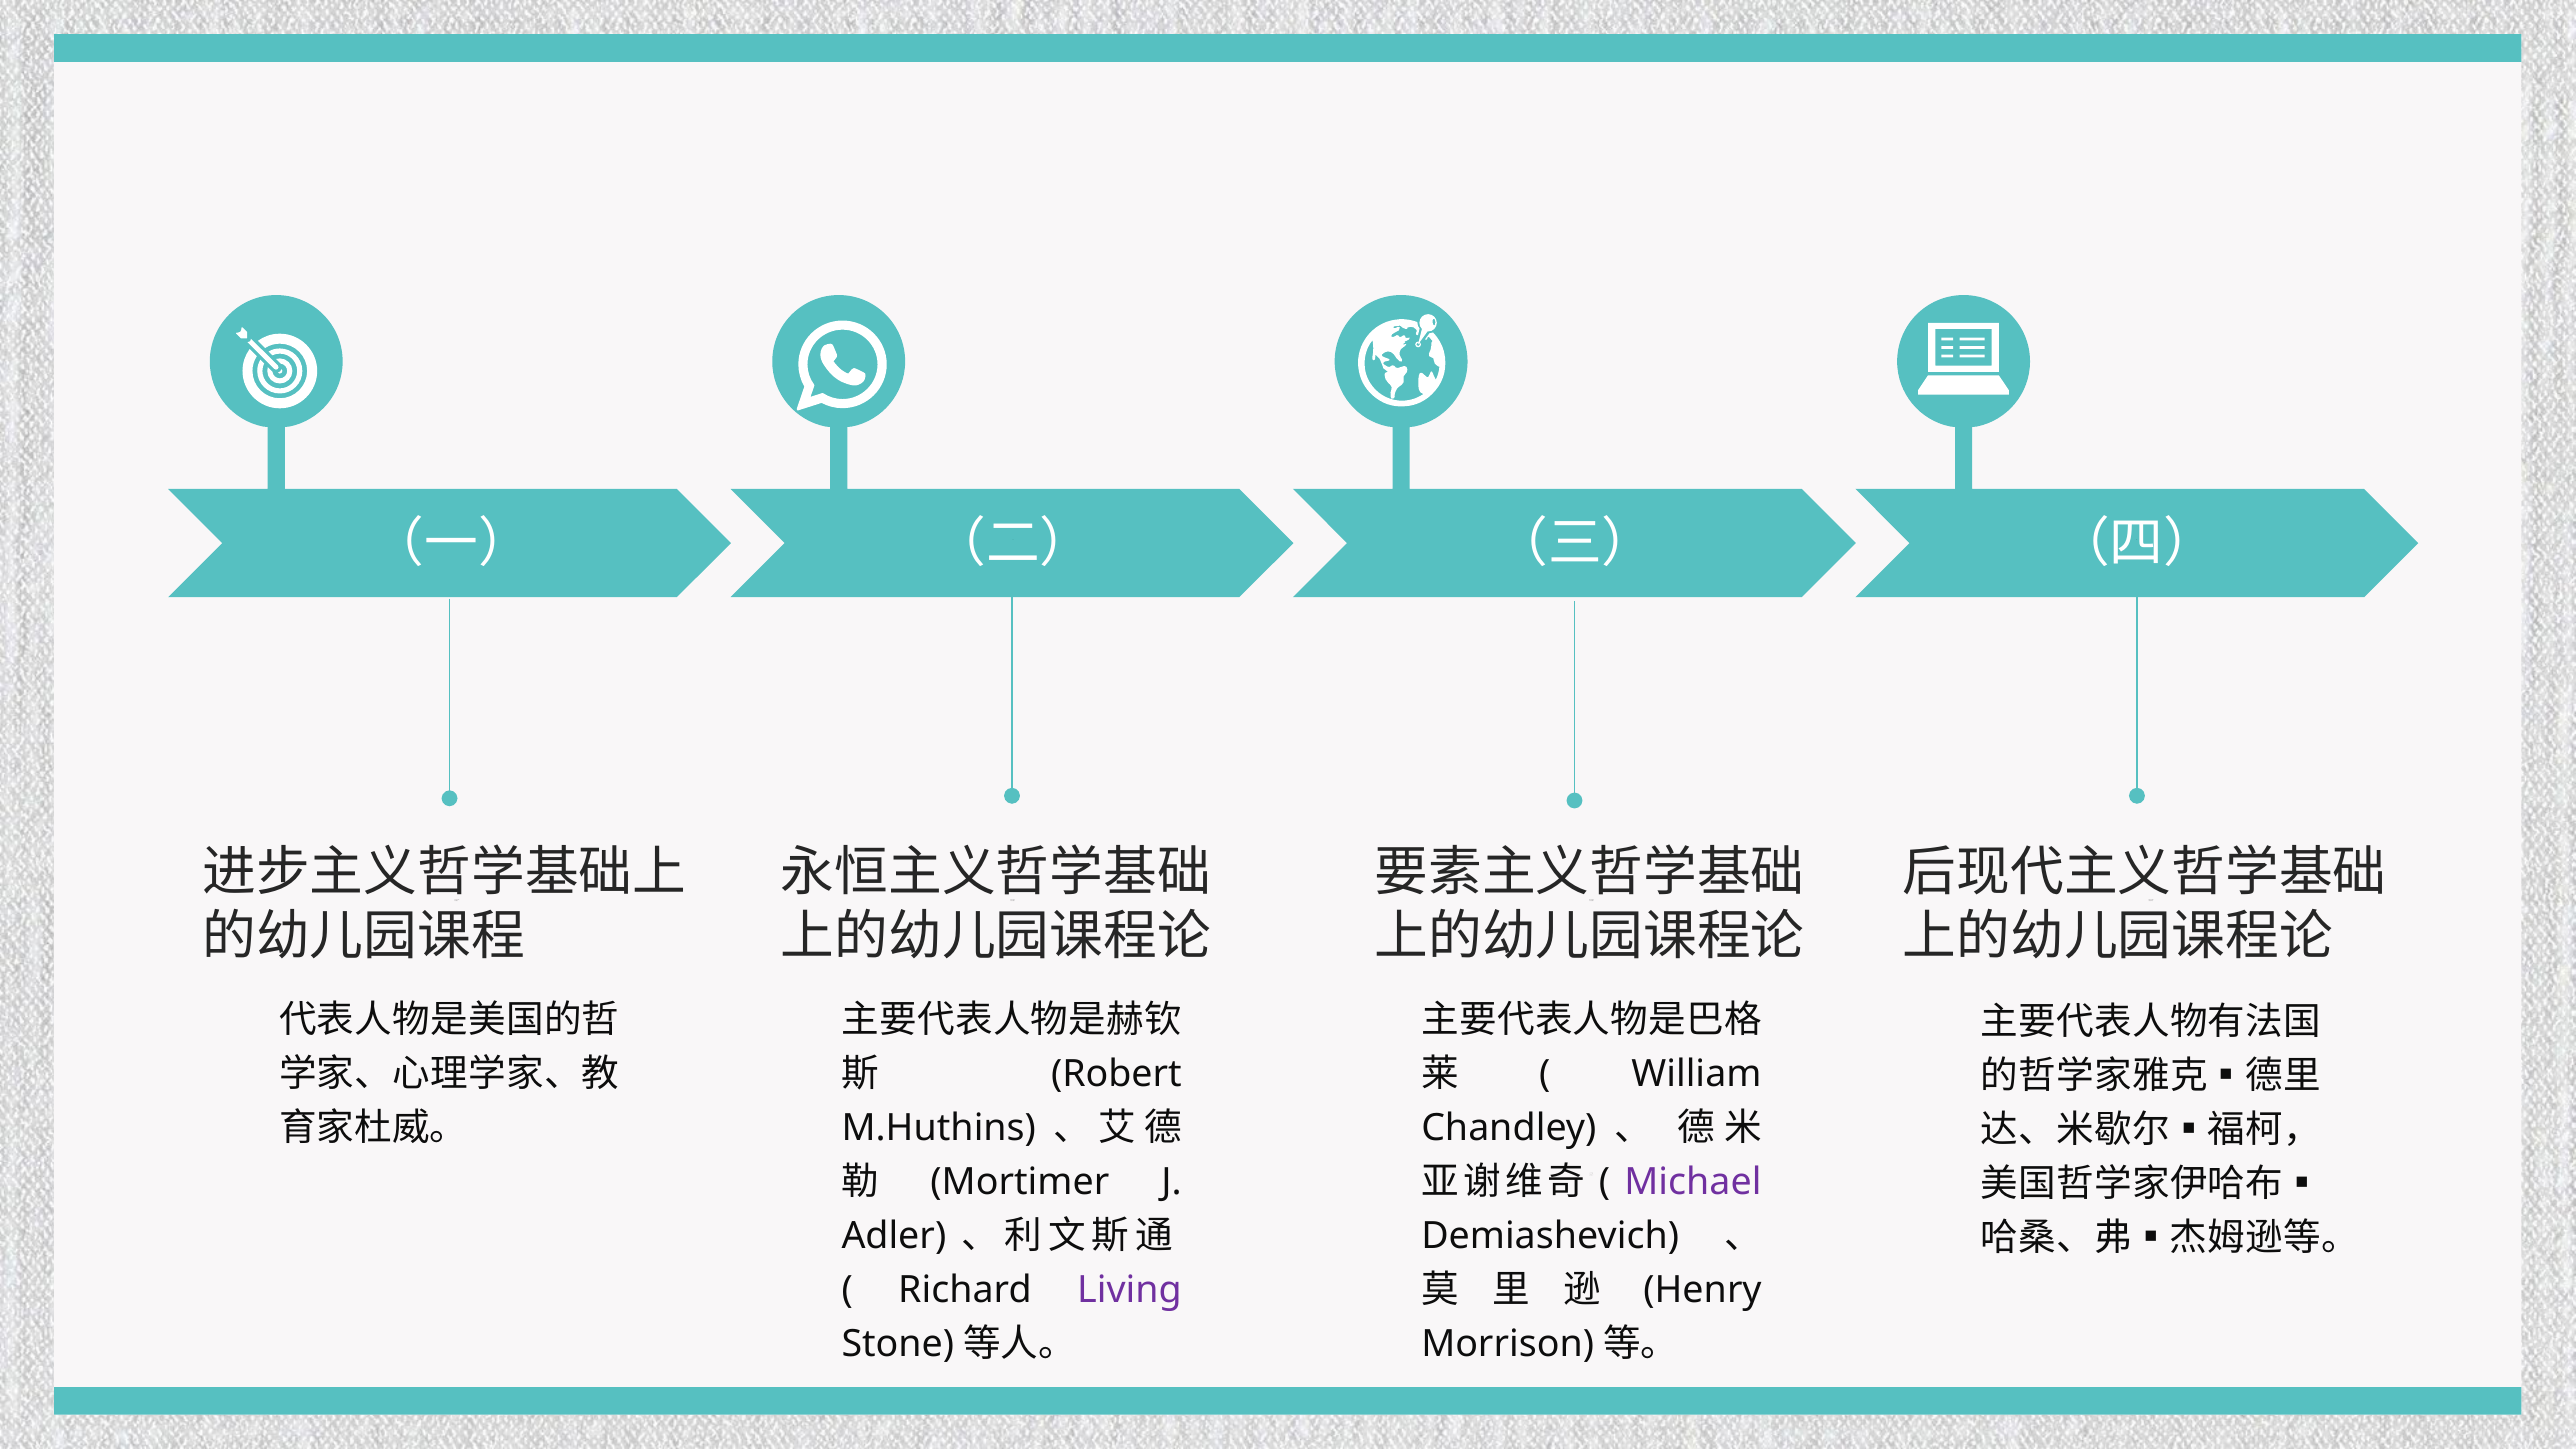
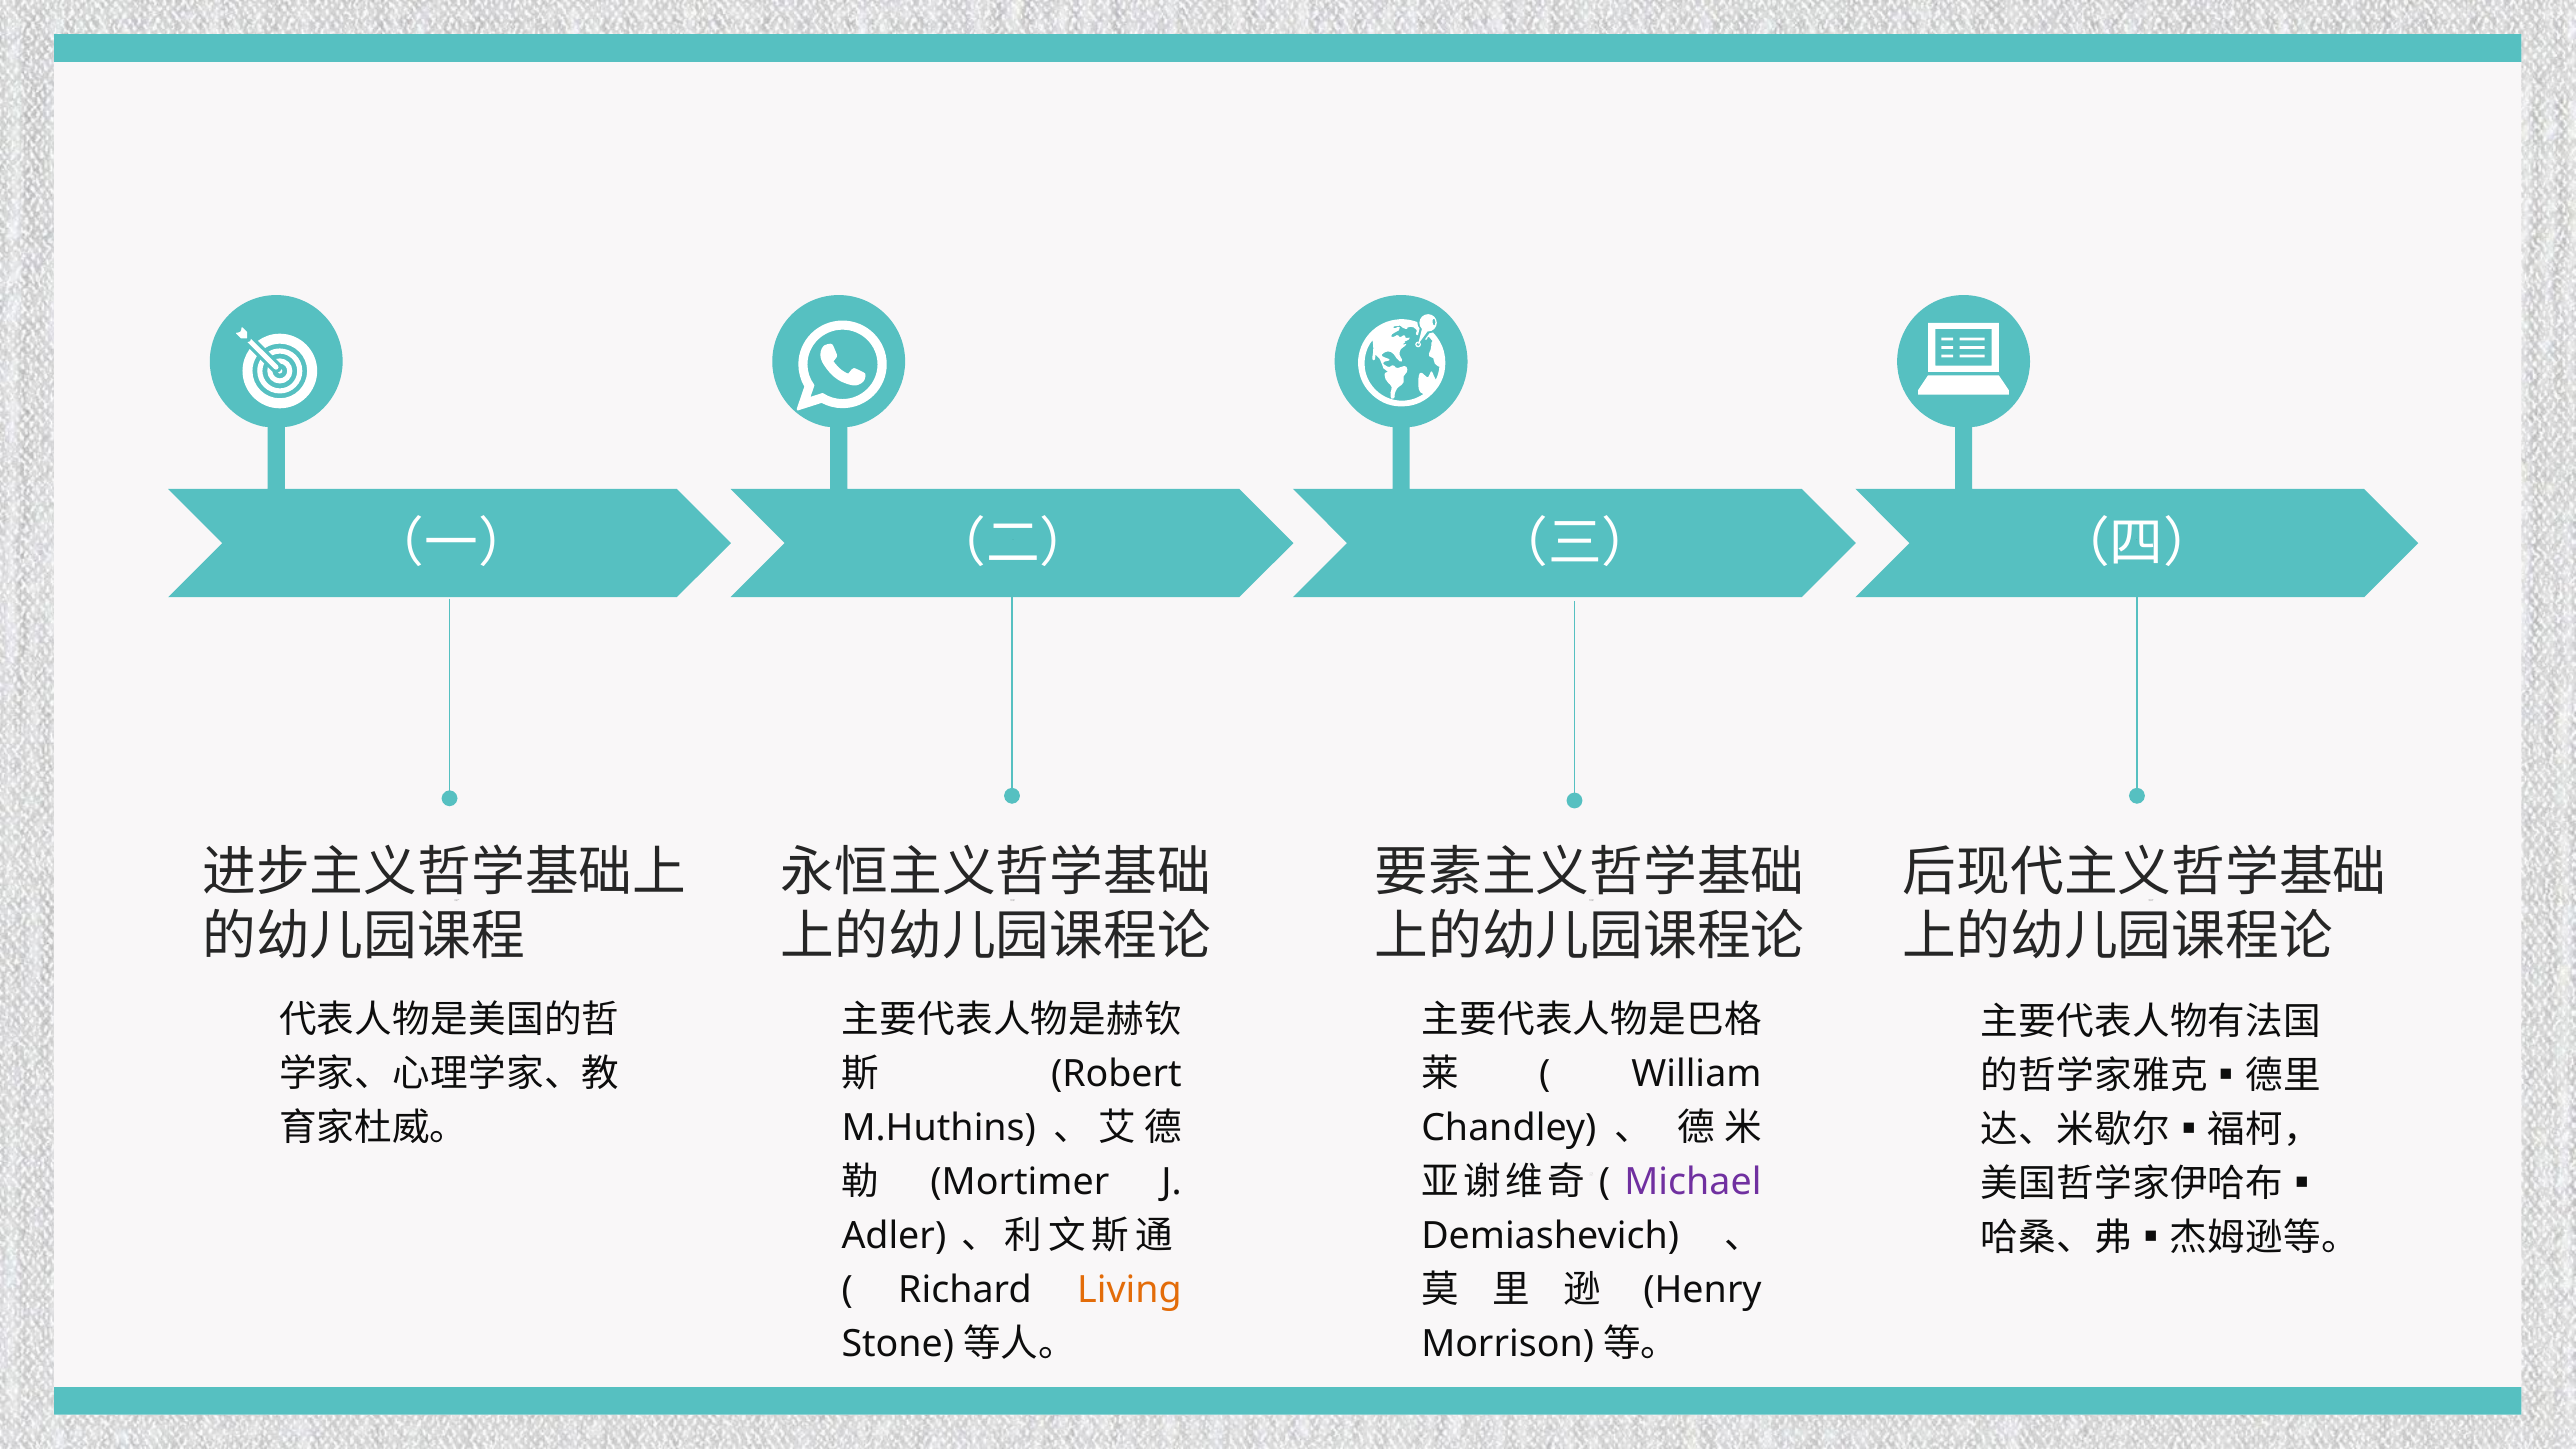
Living colour: purple -> orange (1129, 1290)
